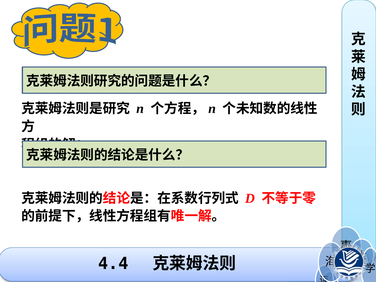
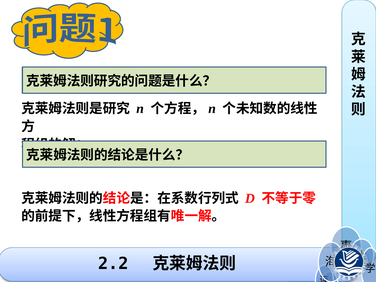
4.4: 4.4 -> 2.2 (113, 264)
